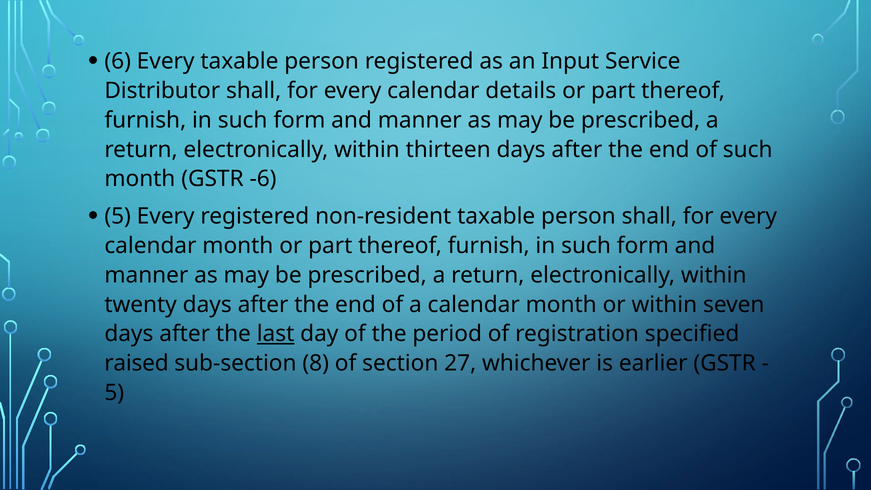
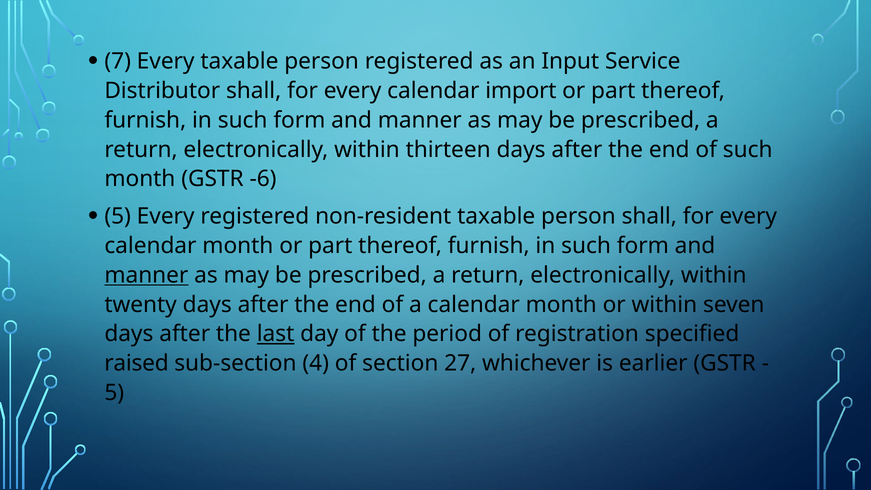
6: 6 -> 7 (118, 61)
details: details -> import (521, 91)
manner underline: none -> present (146, 275)
8: 8 -> 4 (316, 363)
